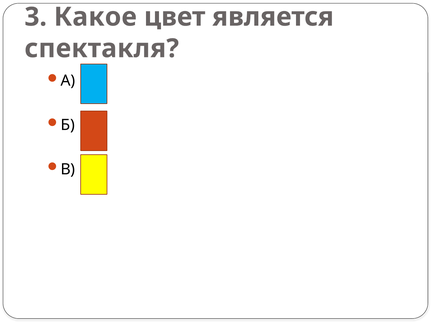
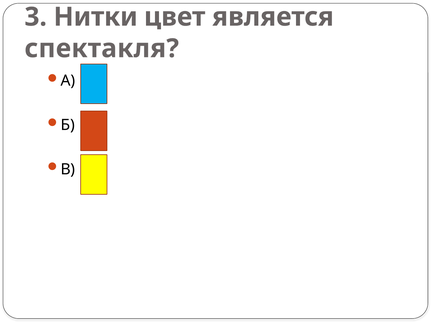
Какое: Какое -> Нитки (96, 17)
